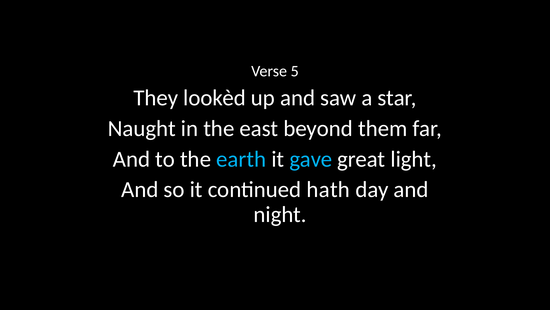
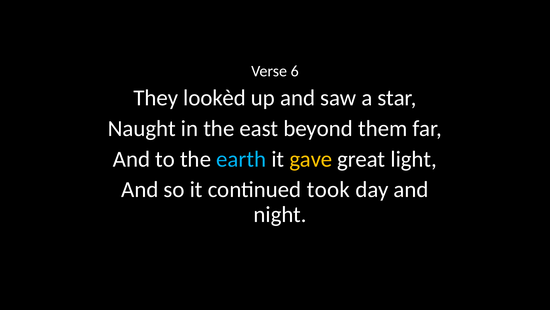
5: 5 -> 6 (295, 71)
gave colour: light blue -> yellow (311, 159)
hath: hath -> took (328, 189)
